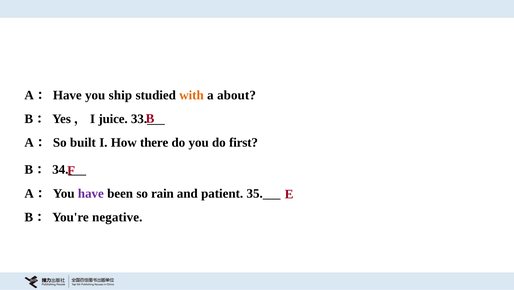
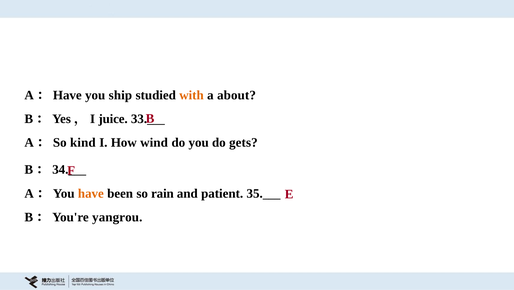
built: built -> kind (83, 143)
there: there -> wind (154, 143)
first: first -> gets (243, 143)
have colour: purple -> orange (91, 194)
negative: negative -> yangrou (117, 218)
